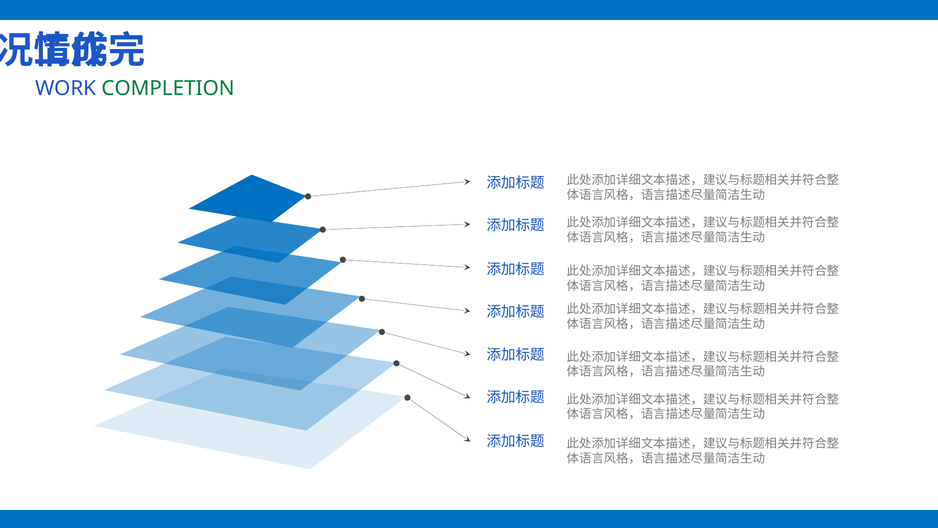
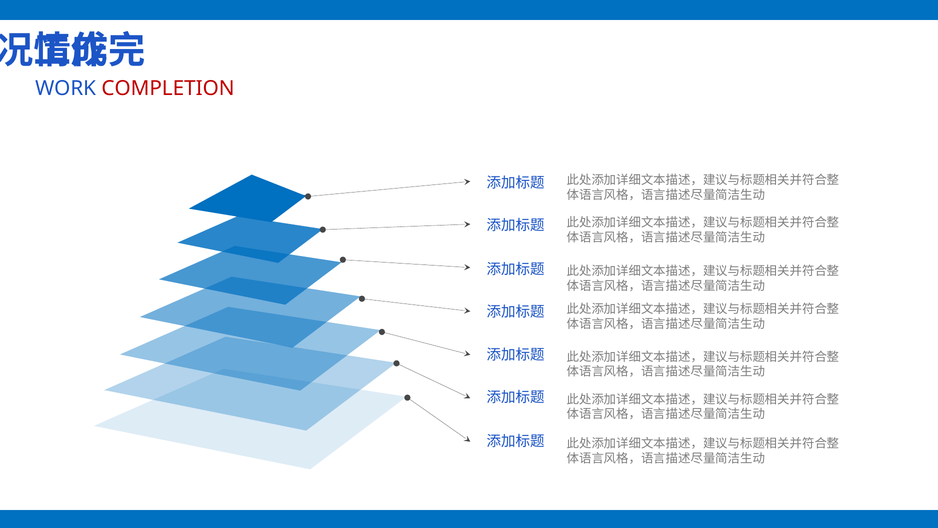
COMPLETION colour: green -> red (168, 88)
